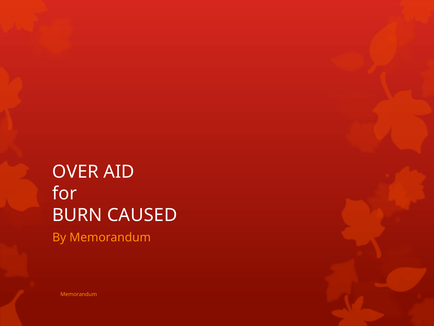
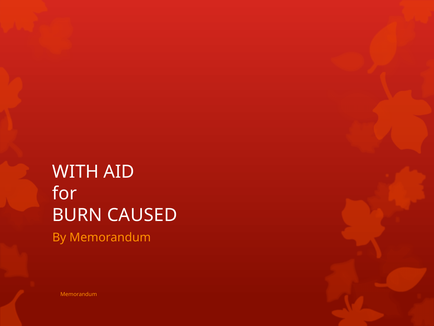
OVER: OVER -> WITH (76, 172)
